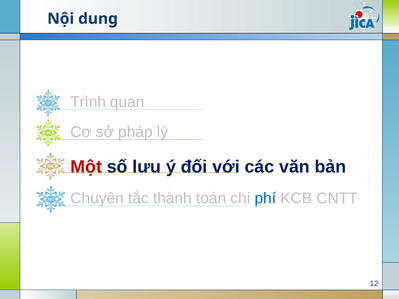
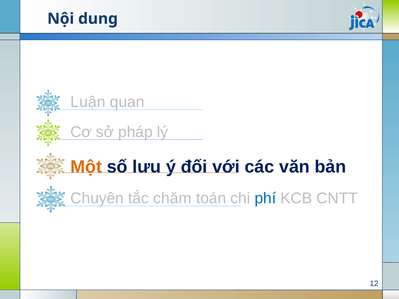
Trình: Trình -> Luận (88, 102)
Một colour: red -> orange (86, 167)
thành: thành -> chăm (172, 199)
